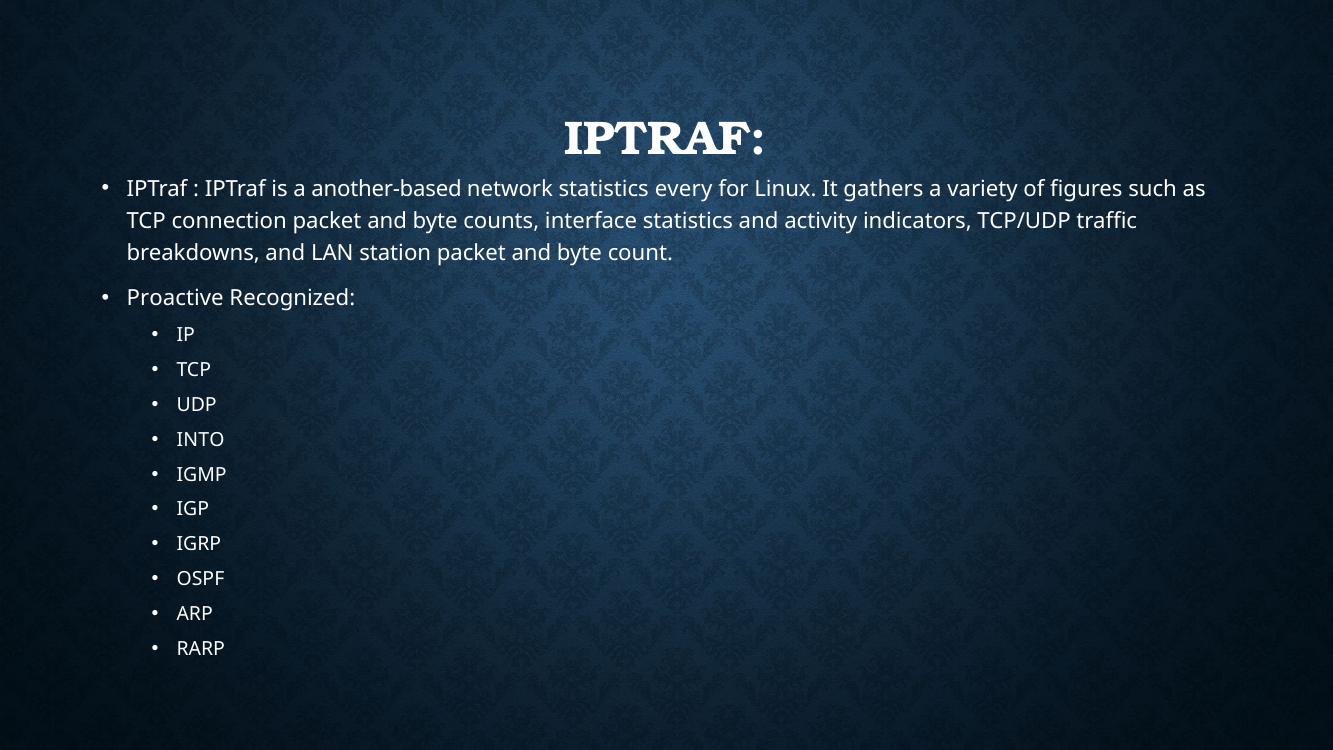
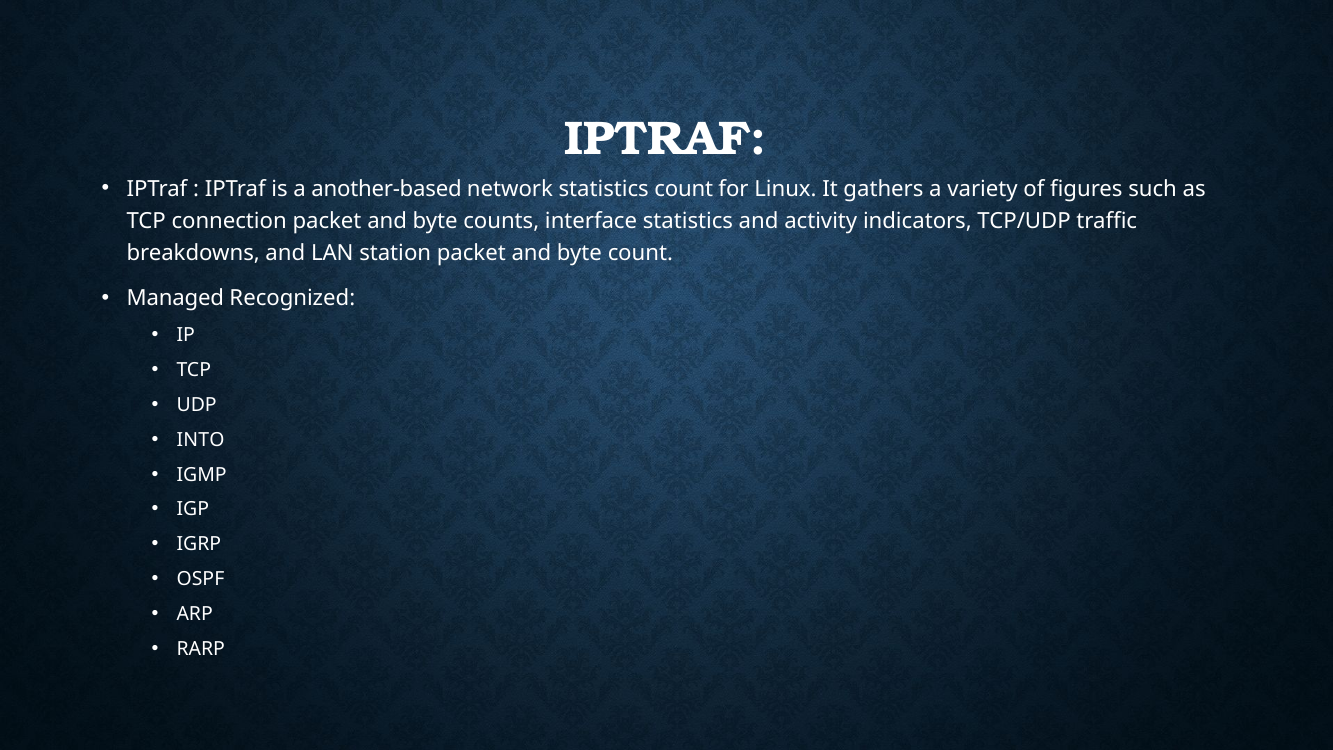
statistics every: every -> count (684, 189)
Proactive: Proactive -> Managed (175, 298)
